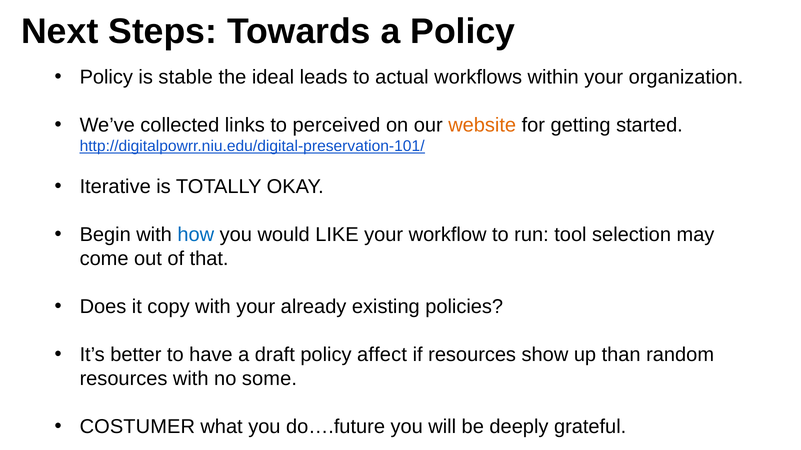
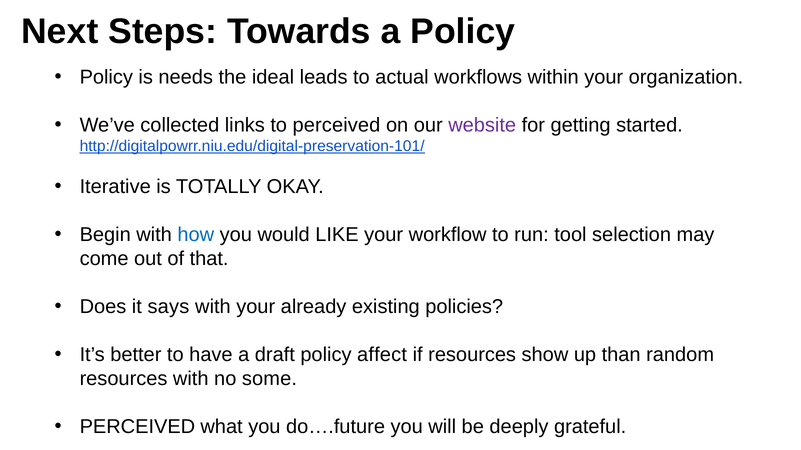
stable: stable -> needs (186, 77)
website colour: orange -> purple (482, 125)
copy: copy -> says (168, 307)
COSTUMER: COSTUMER -> PERCEIVED (137, 427)
